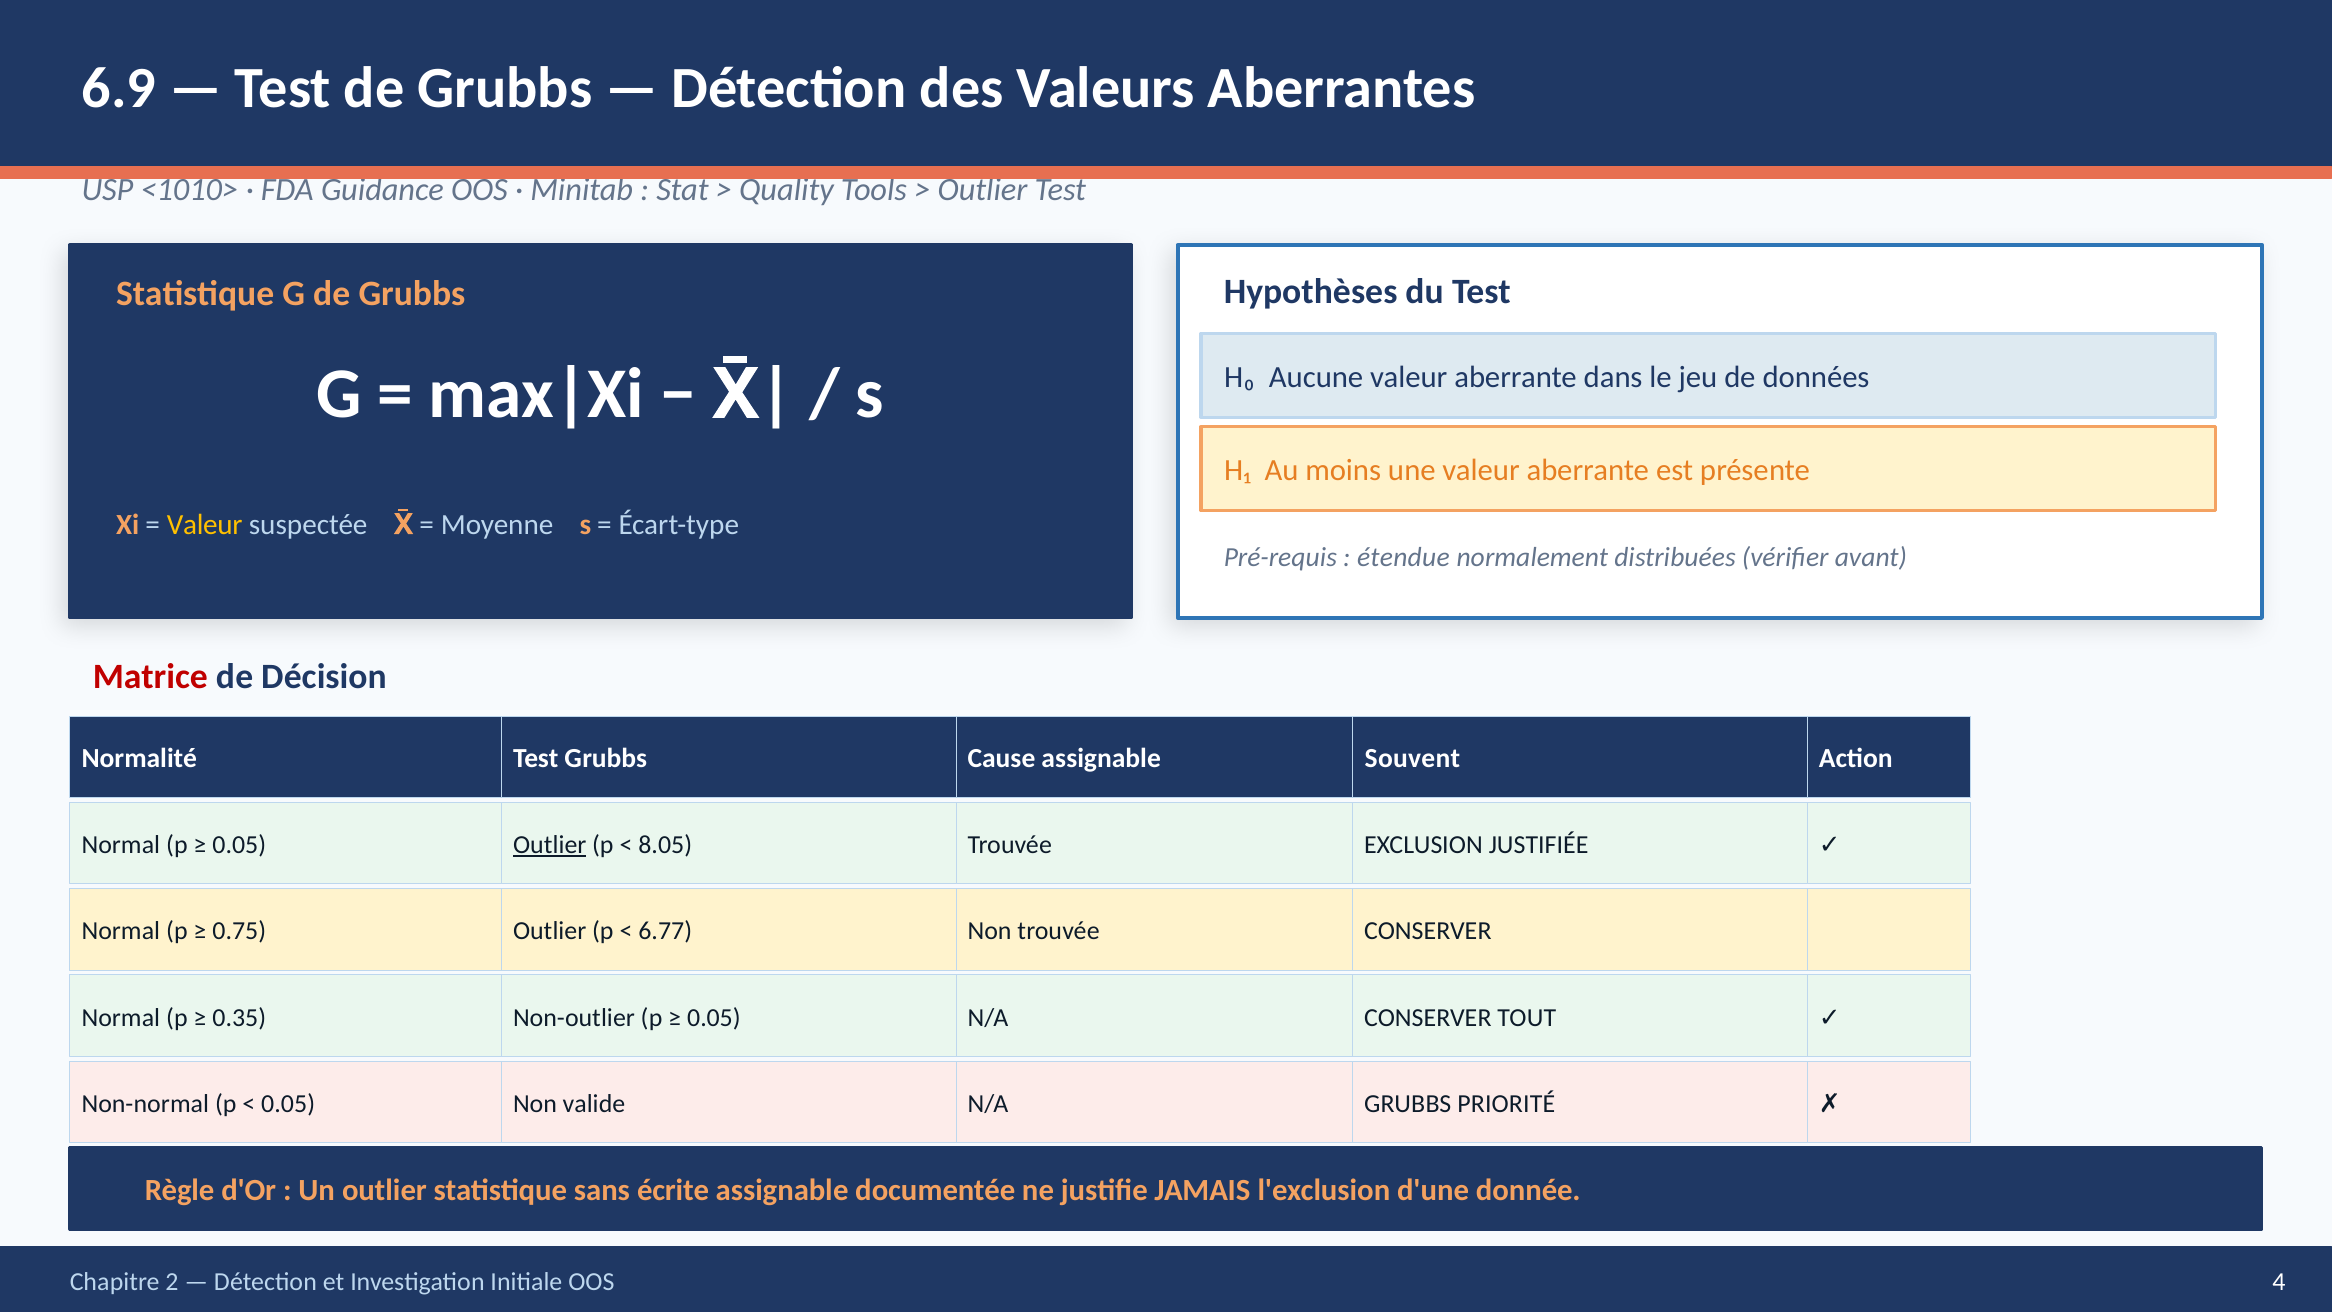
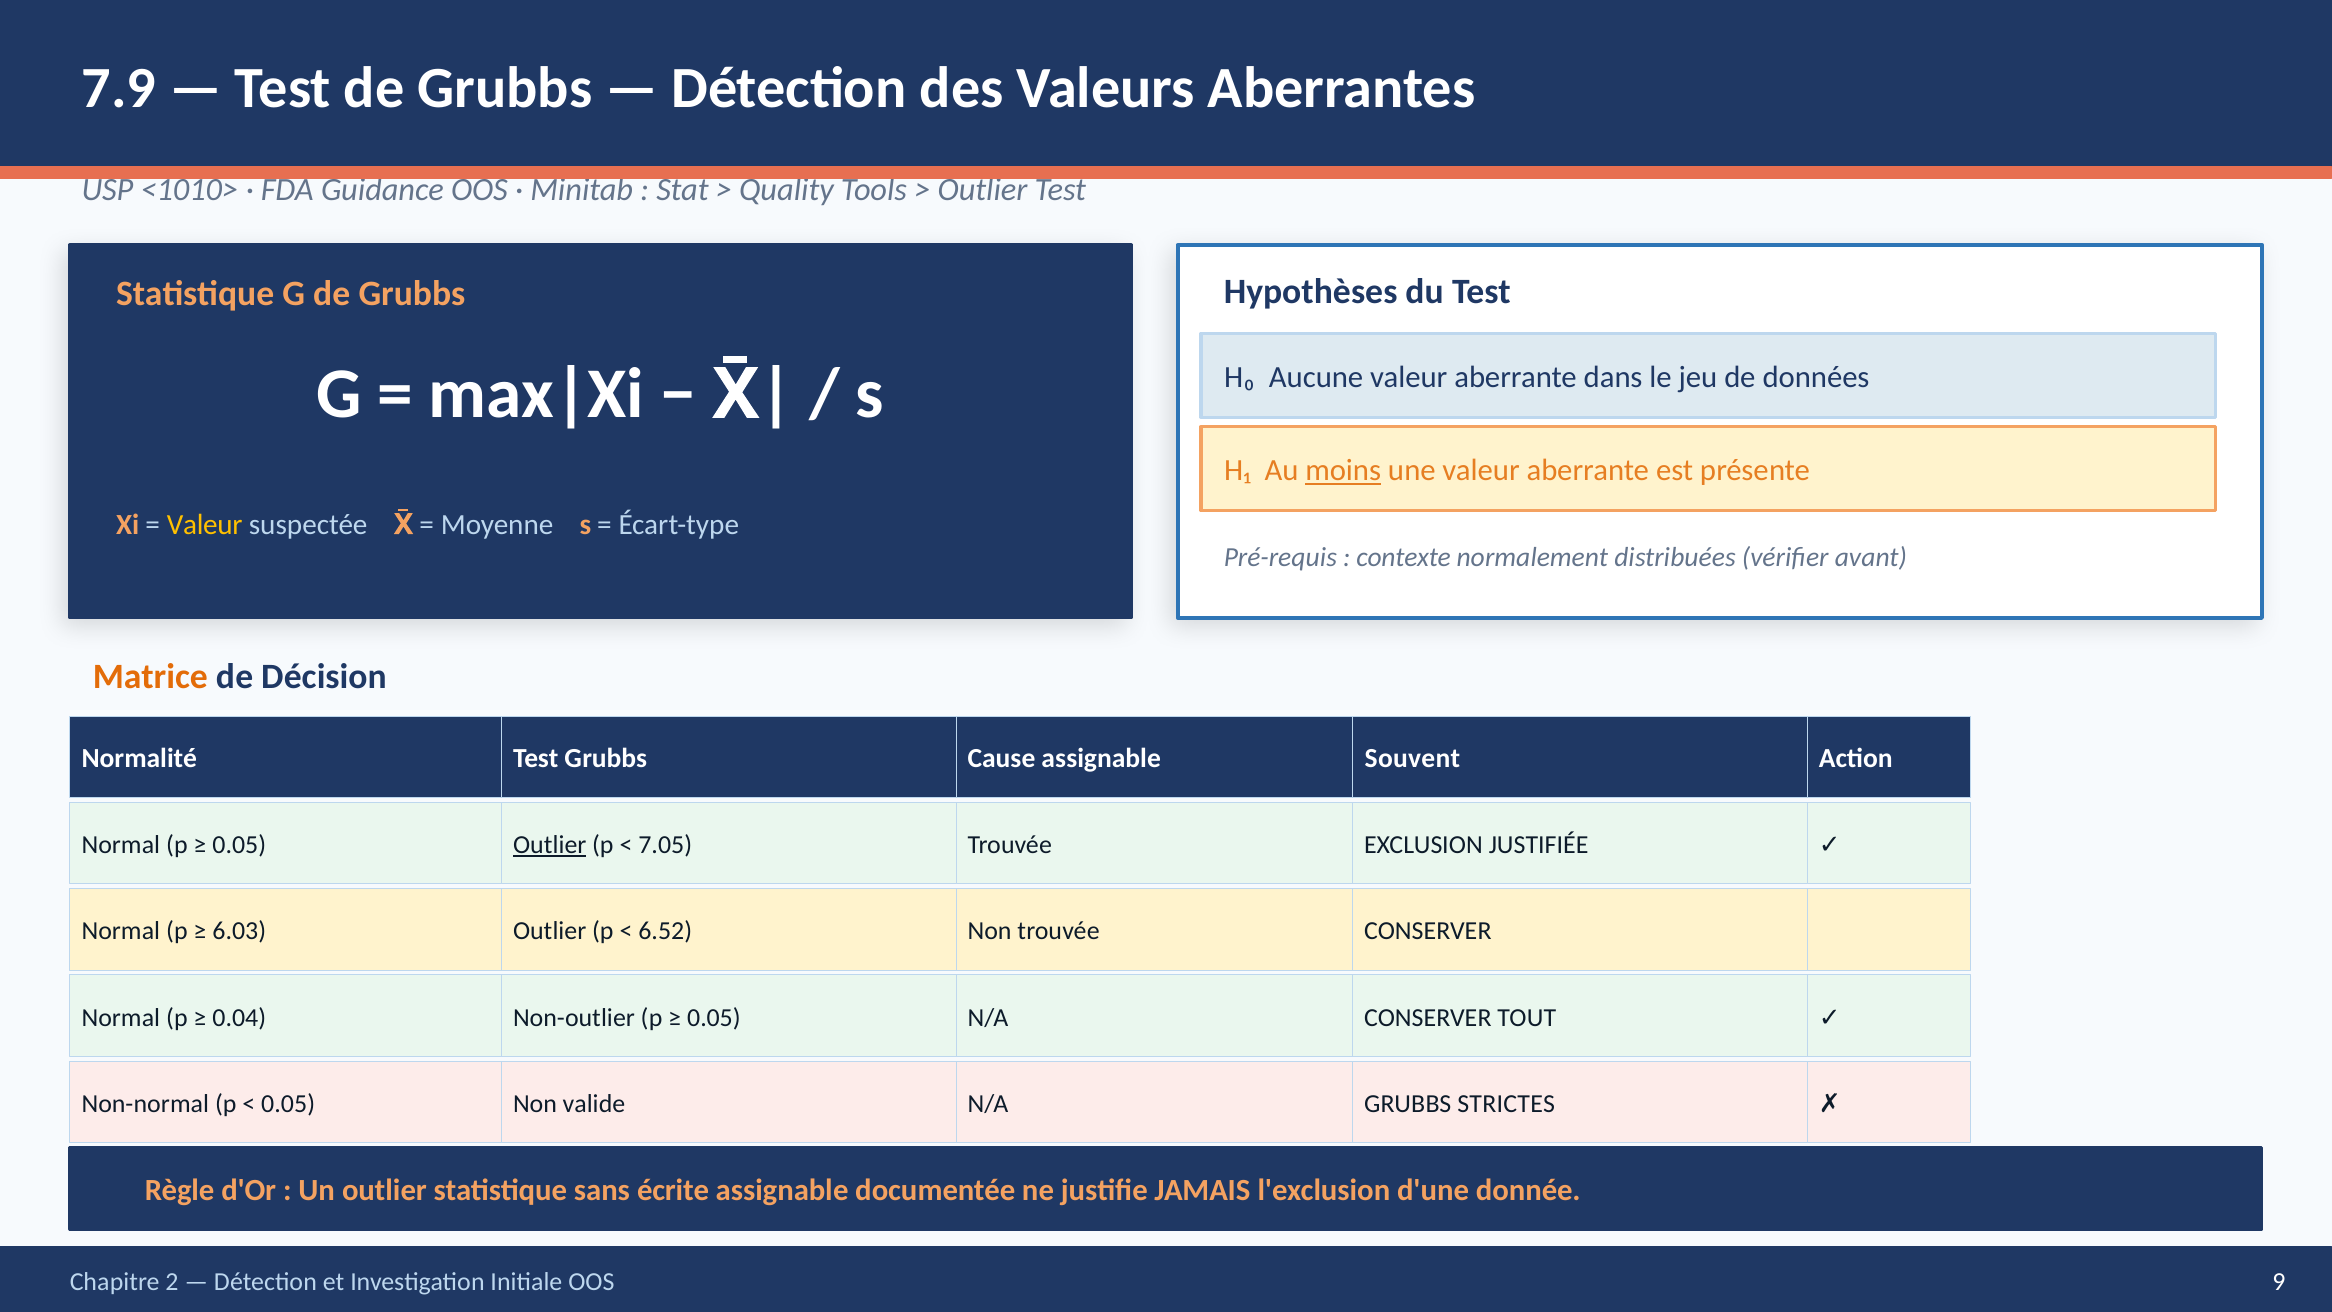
6.9: 6.9 -> 7.9 (119, 88)
moins underline: none -> present (1343, 471)
étendue: étendue -> contexte (1404, 557)
Matrice colour: red -> orange (150, 676)
8.05: 8.05 -> 7.05 (665, 845)
0.75: 0.75 -> 6.03 (239, 931)
6.77: 6.77 -> 6.52 (665, 931)
0.35: 0.35 -> 0.04 (239, 1017)
PRIORITÉ: PRIORITÉ -> STRICTES (1506, 1104)
4: 4 -> 9 (2279, 1281)
